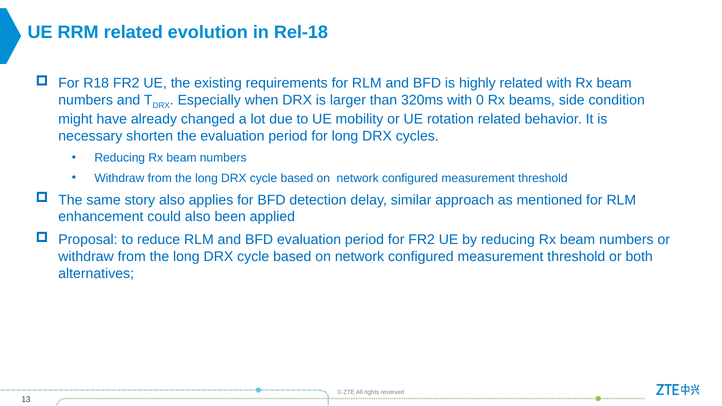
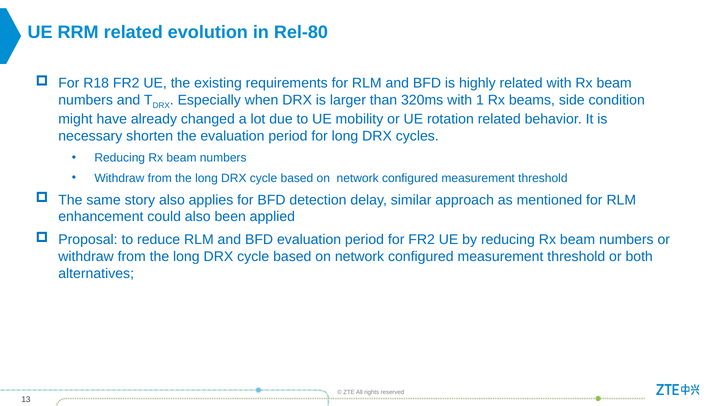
Rel-18: Rel-18 -> Rel-80 (301, 32)
0: 0 -> 1 (480, 100)
